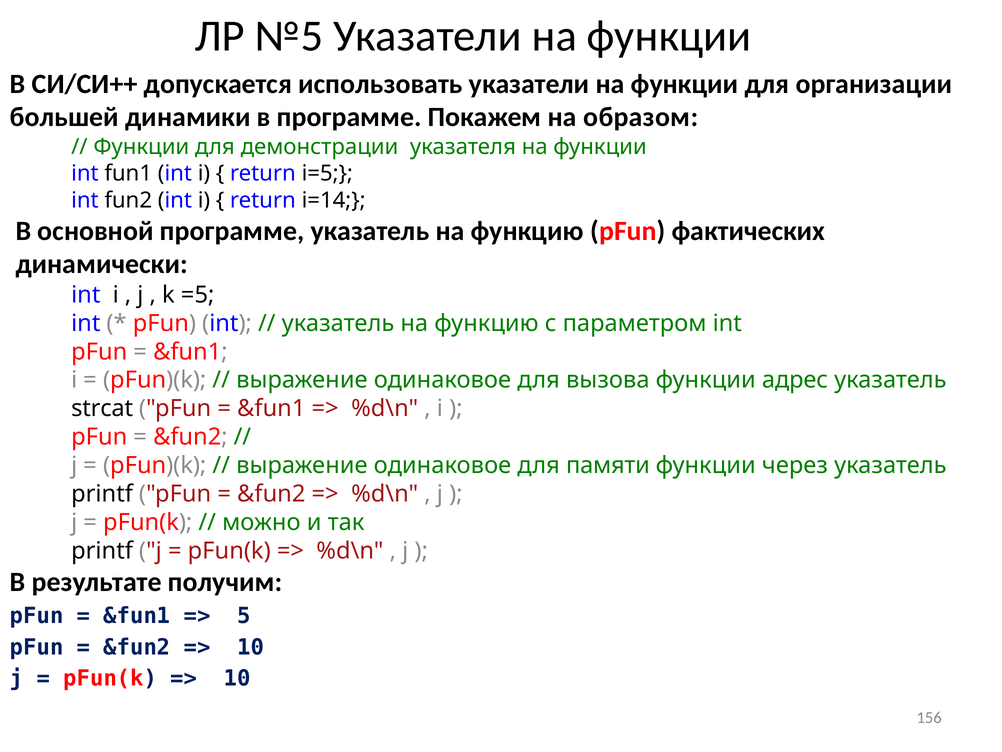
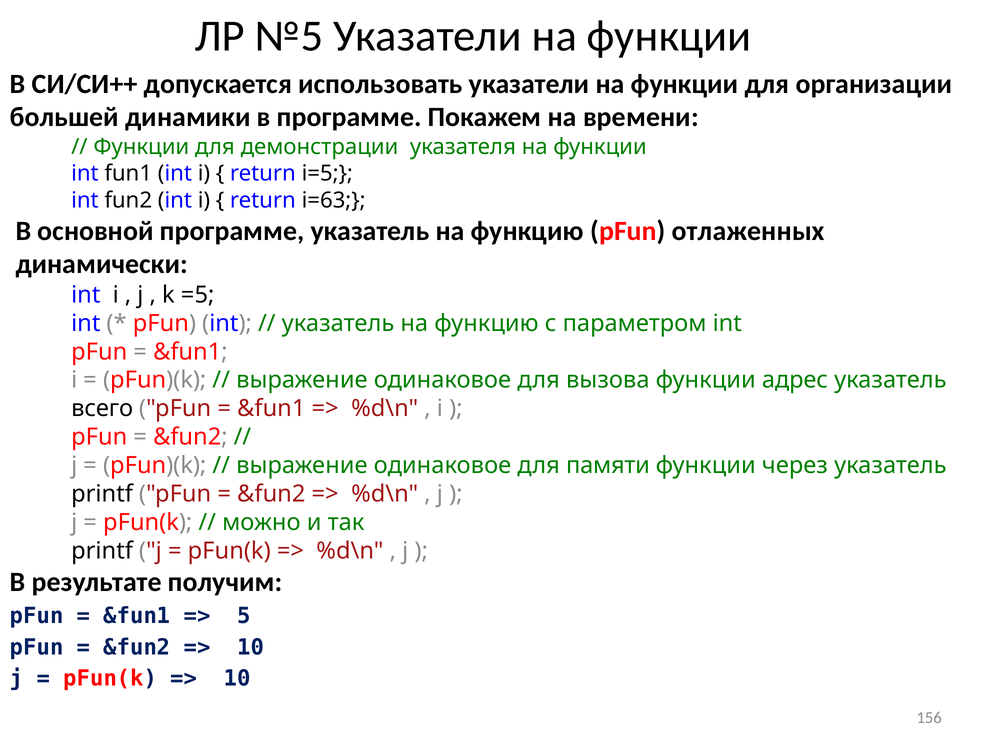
образом: образом -> времени (641, 117)
i=14: i=14 -> i=63 (334, 200)
фактических: фактических -> отлаженных (748, 231)
strcat: strcat -> всего (102, 408)
